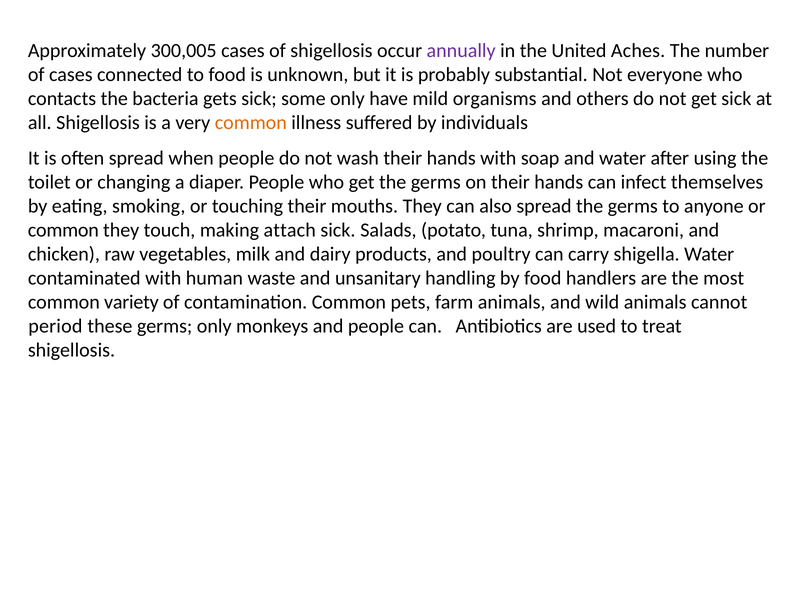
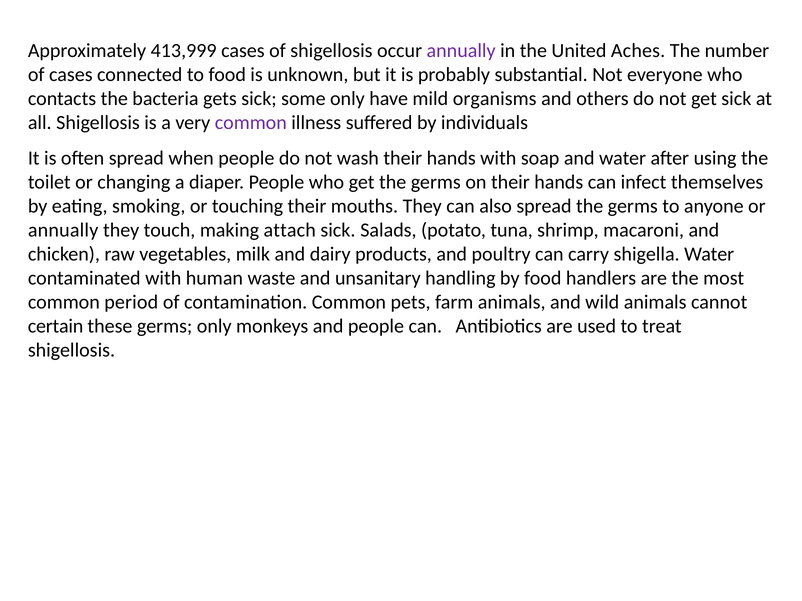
300,005: 300,005 -> 413,999 (184, 51)
common colour: orange -> purple (251, 123)
common: common -> annually (63, 230)
variety: variety -> period (131, 302)
period: period -> certain (56, 327)
